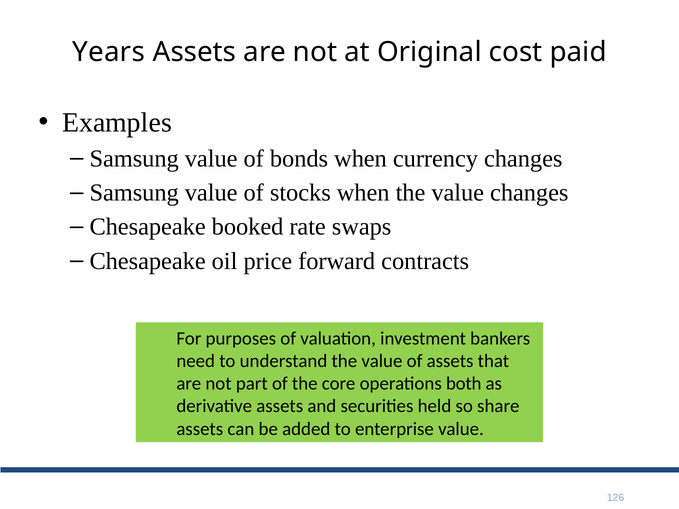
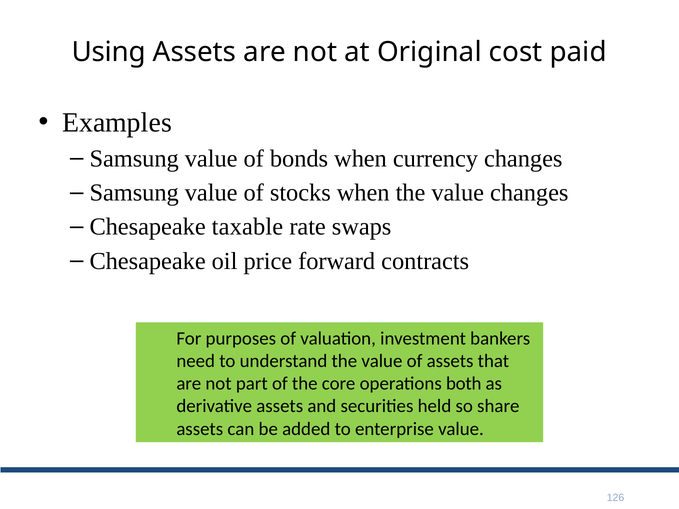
Years: Years -> Using (109, 52)
booked: booked -> taxable (247, 227)
